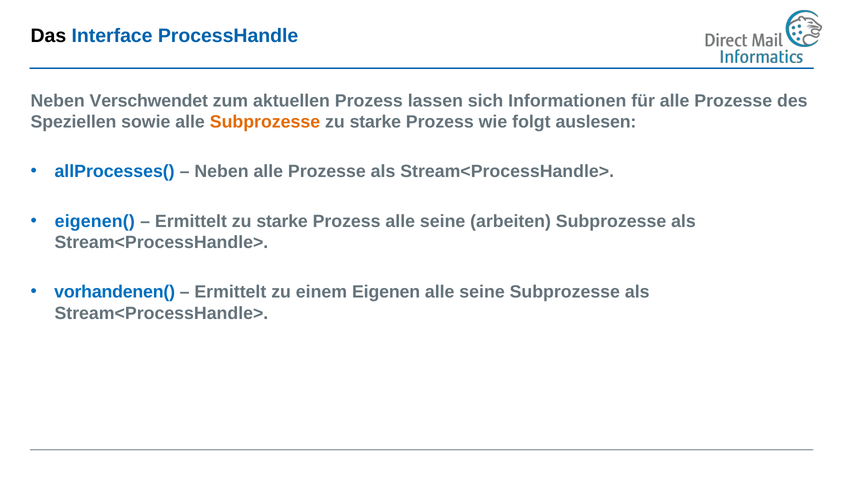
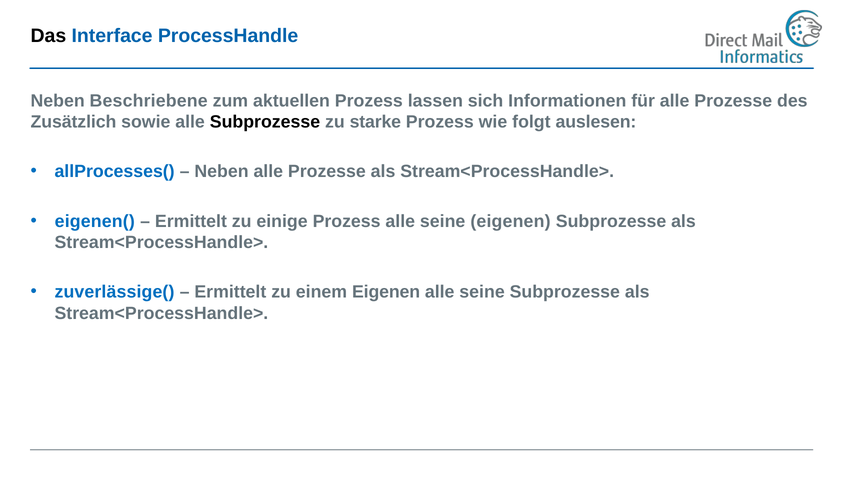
Verschwendet: Verschwendet -> Beschriebene (149, 101)
Speziellen: Speziellen -> Zusätzlich (73, 122)
Subprozesse colour: orange -> black (265, 122)
Ermittelt zu starke: starke -> einige (282, 221)
seine arbeiten: arbeiten -> eigenen (510, 221)
vorhandenen(: vorhandenen( -> zuverlässige( (114, 292)
